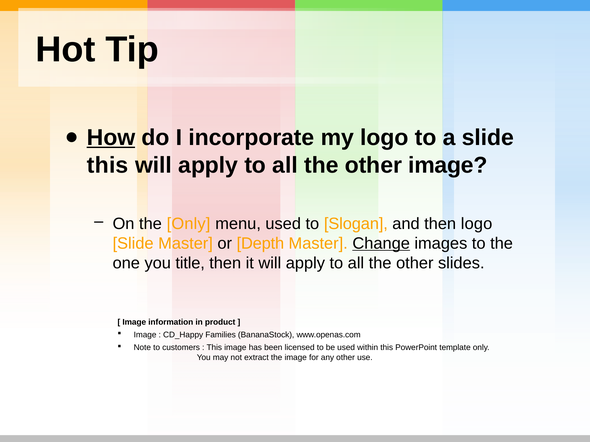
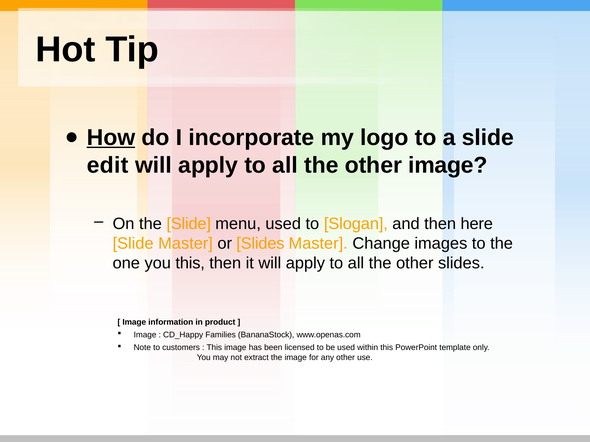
this: this -> edit (108, 165)
the Only: Only -> Slide (189, 224)
then logo: logo -> here (477, 224)
or Depth: Depth -> Slides (260, 244)
Change underline: present -> none (381, 244)
you title: title -> this (190, 263)
